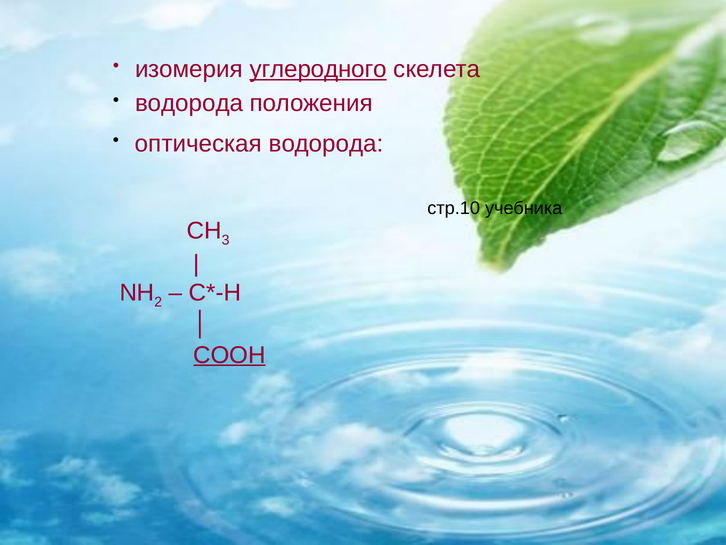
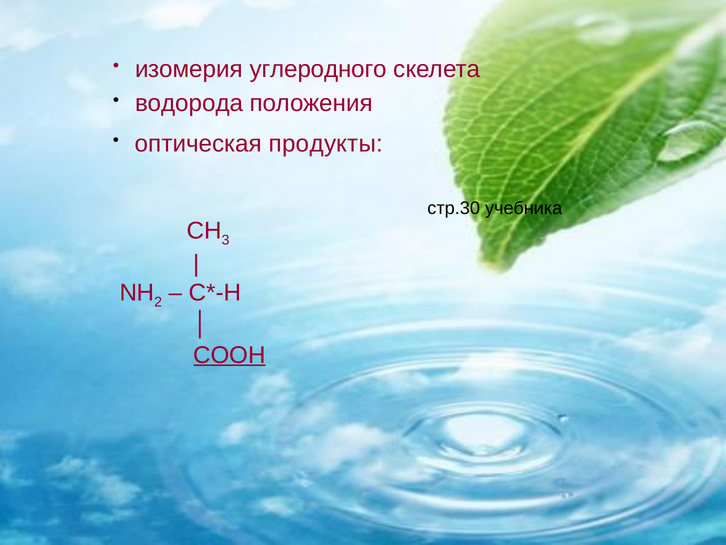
углеродного underline: present -> none (318, 69)
оптическая водорода: водорода -> продукты (326, 143)
стр.10: стр.10 -> стр.30 (454, 208)
